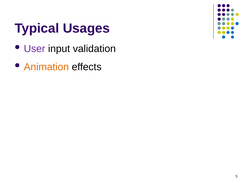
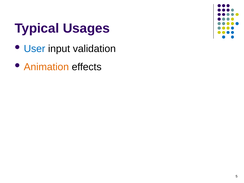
User colour: purple -> blue (35, 49)
